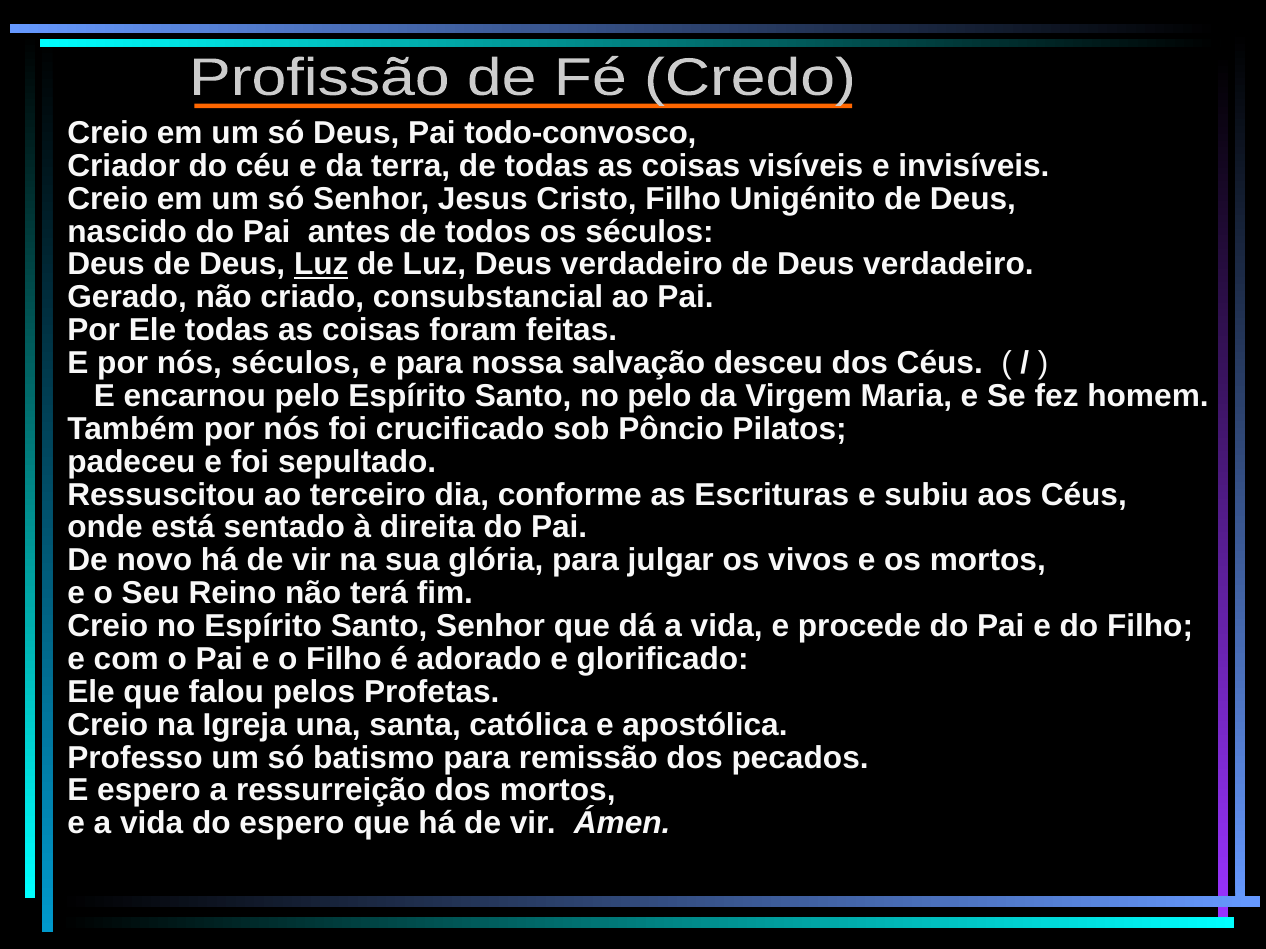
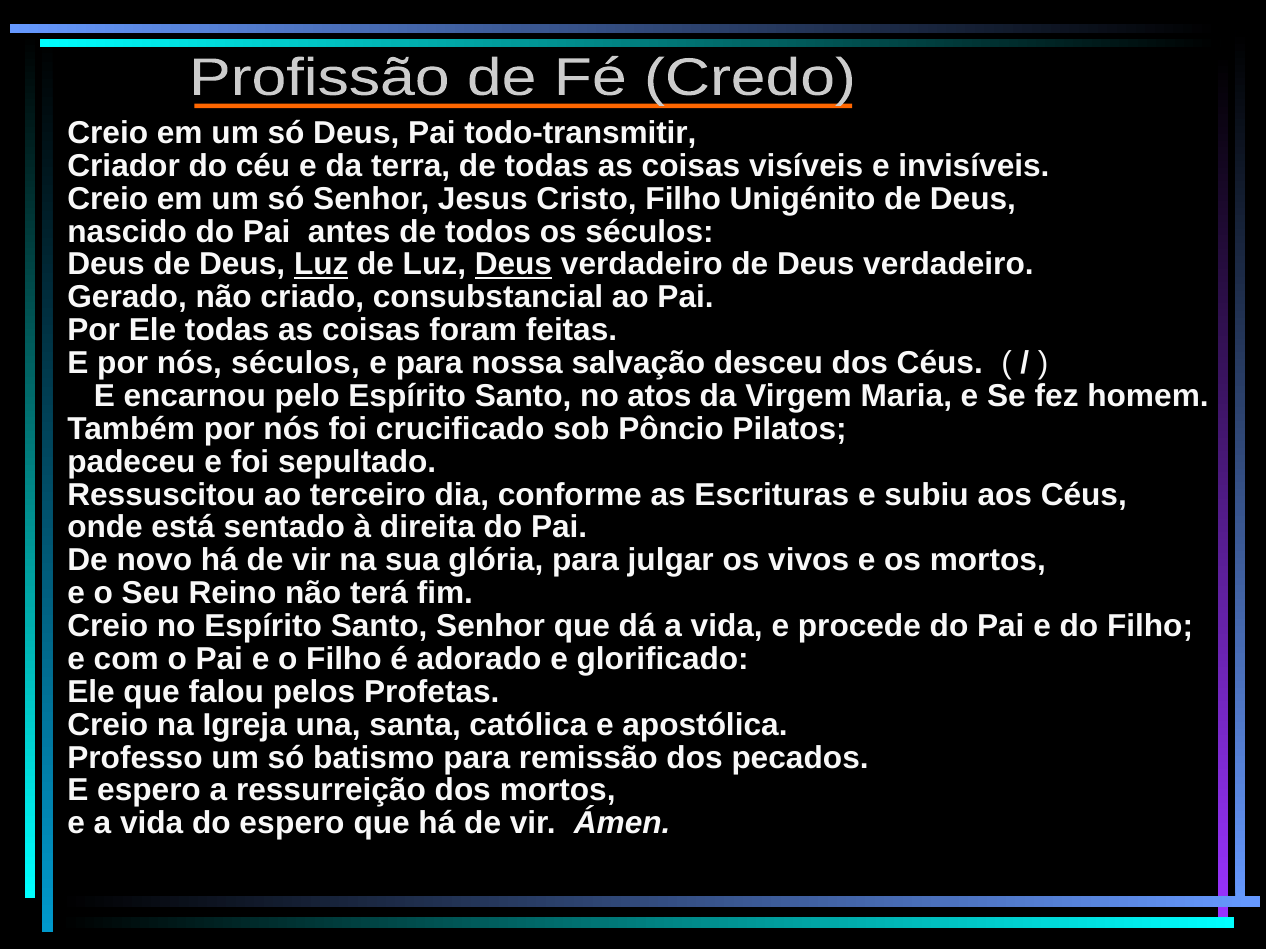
todo-convosco: todo-convosco -> todo-transmitir (580, 133)
Deus underline: none -> present (513, 265)
no pelo: pelo -> atos (659, 396)
